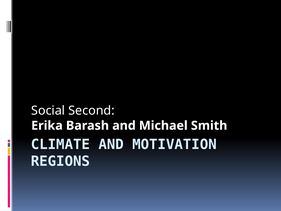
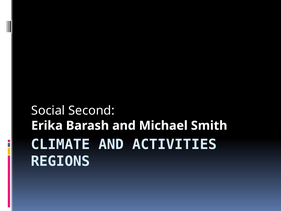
MOTIVATION: MOTIVATION -> ACTIVITIES (174, 144)
